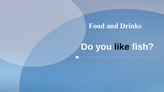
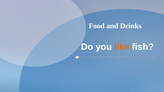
like colour: black -> orange (122, 47)
